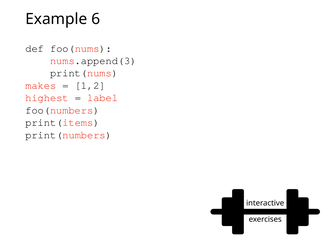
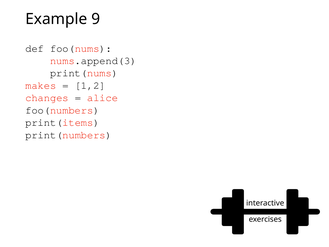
6: 6 -> 9 (96, 19)
highest: highest -> changes (47, 98)
label: label -> alice (103, 98)
